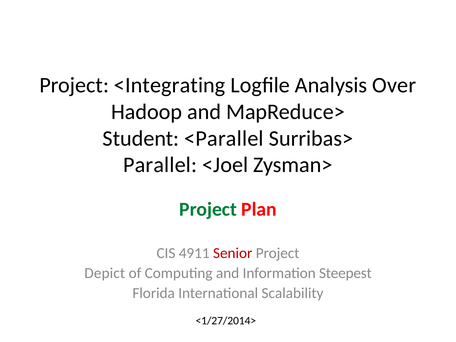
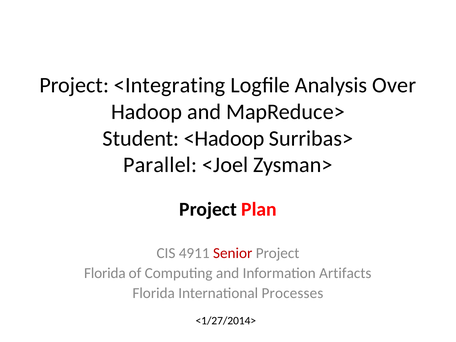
<Parallel: <Parallel -> <Hadoop (224, 138)
Project colour: green -> black (208, 209)
Depict: Depict -> Florida (105, 273)
Steepest: Steepest -> Artifacts (345, 273)
Scalability: Scalability -> Processes (292, 293)
